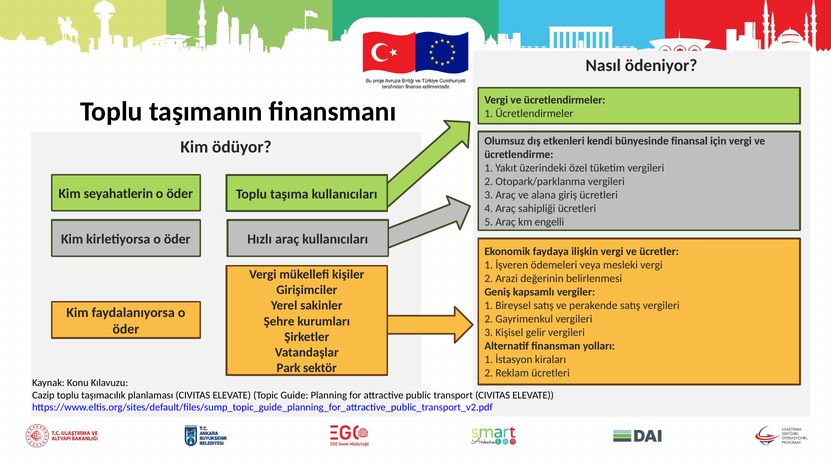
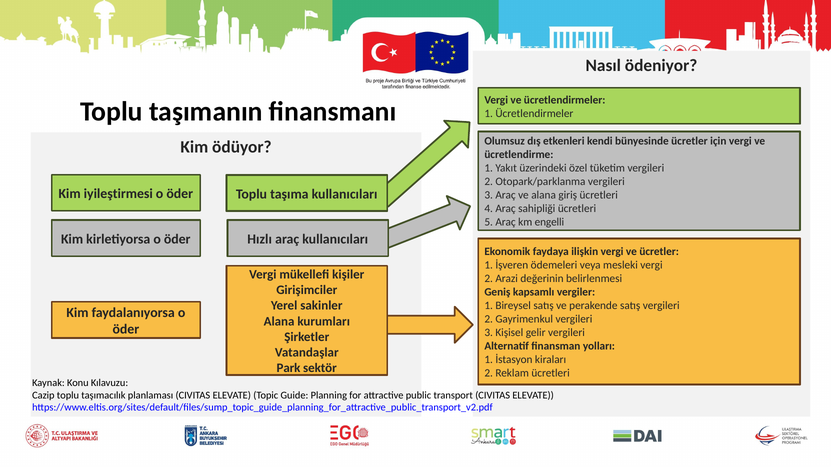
bünyesinde finansal: finansal -> ücretler (689, 141)
seyahatlerin: seyahatlerin -> iyileştirmesi (118, 194)
Şehre: Şehre -> Alana (279, 322)
